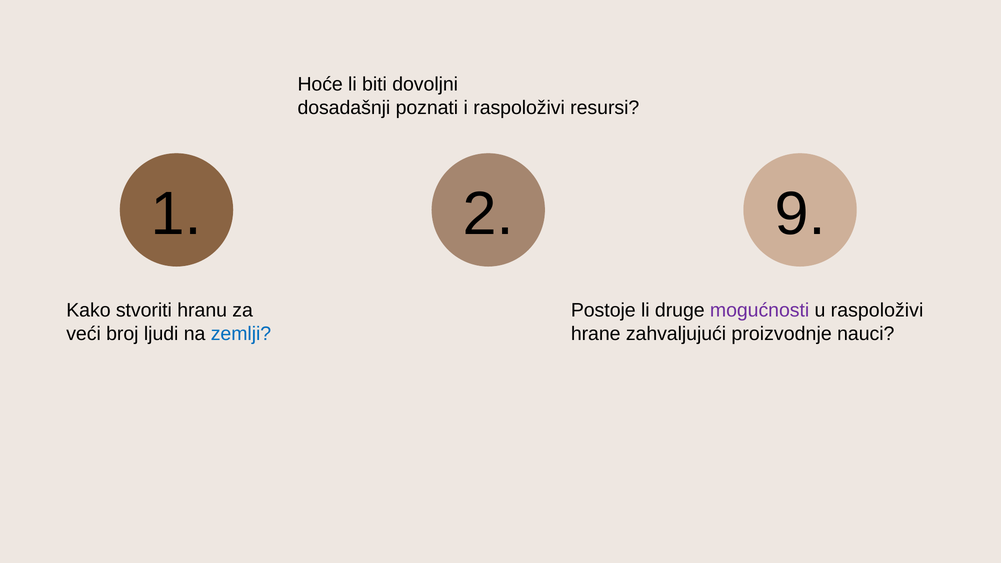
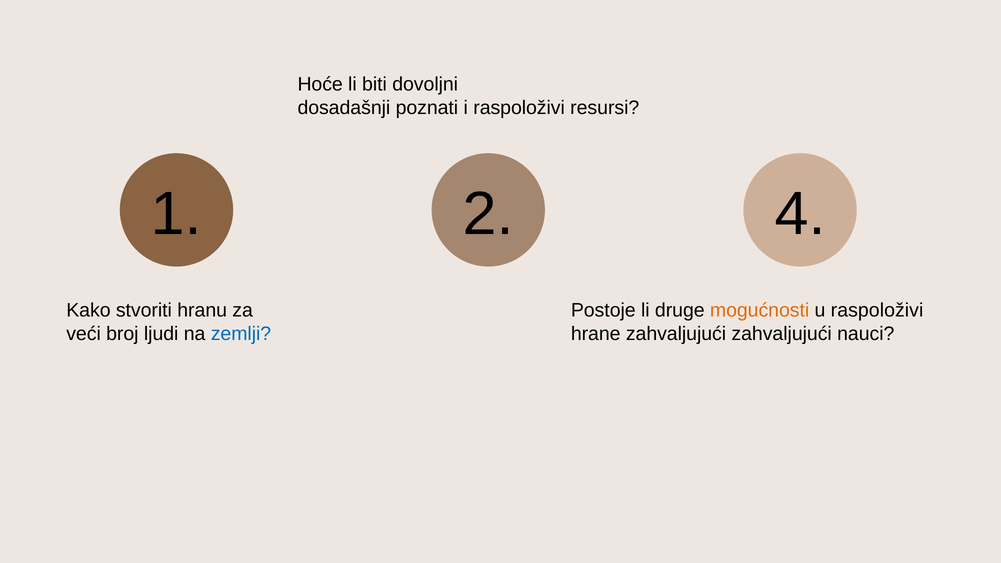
9: 9 -> 4 (800, 214)
mogućnosti colour: purple -> orange (760, 310)
zahvaljujući proizvodnje: proizvodnje -> zahvaljujući (782, 334)
